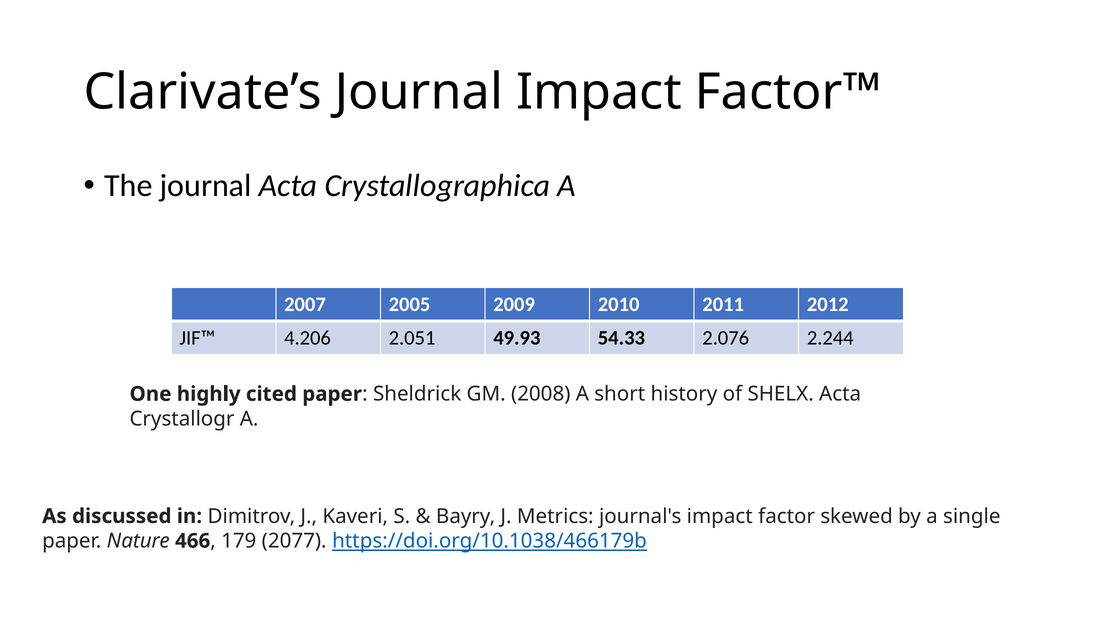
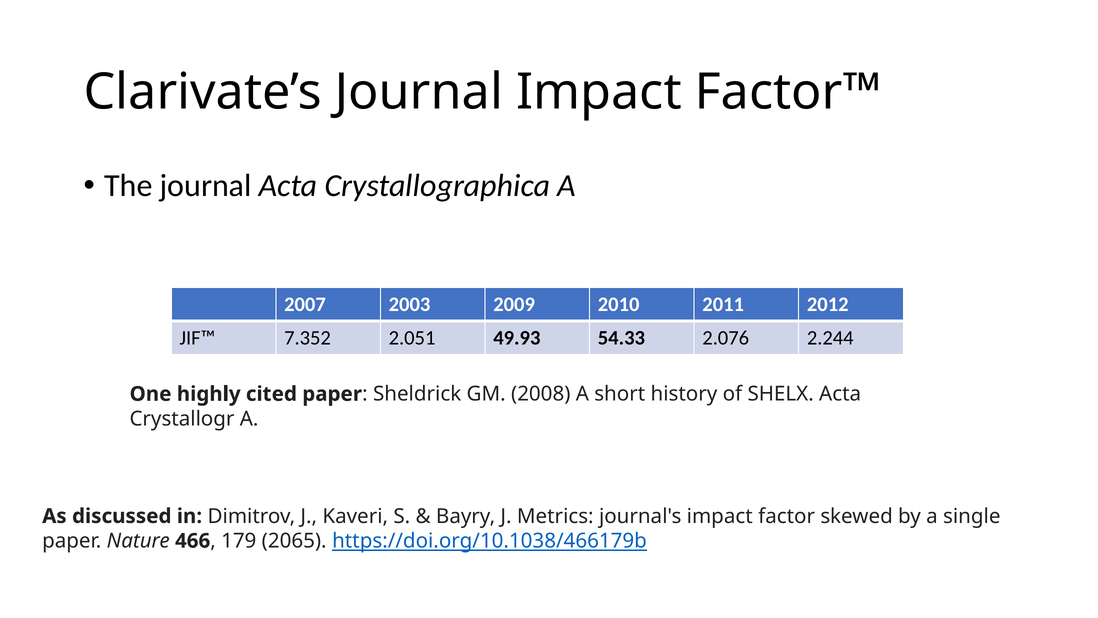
2005: 2005 -> 2003 (410, 304)
4.206: 4.206 -> 7.352 (308, 338)
2077: 2077 -> 2065 (294, 541)
